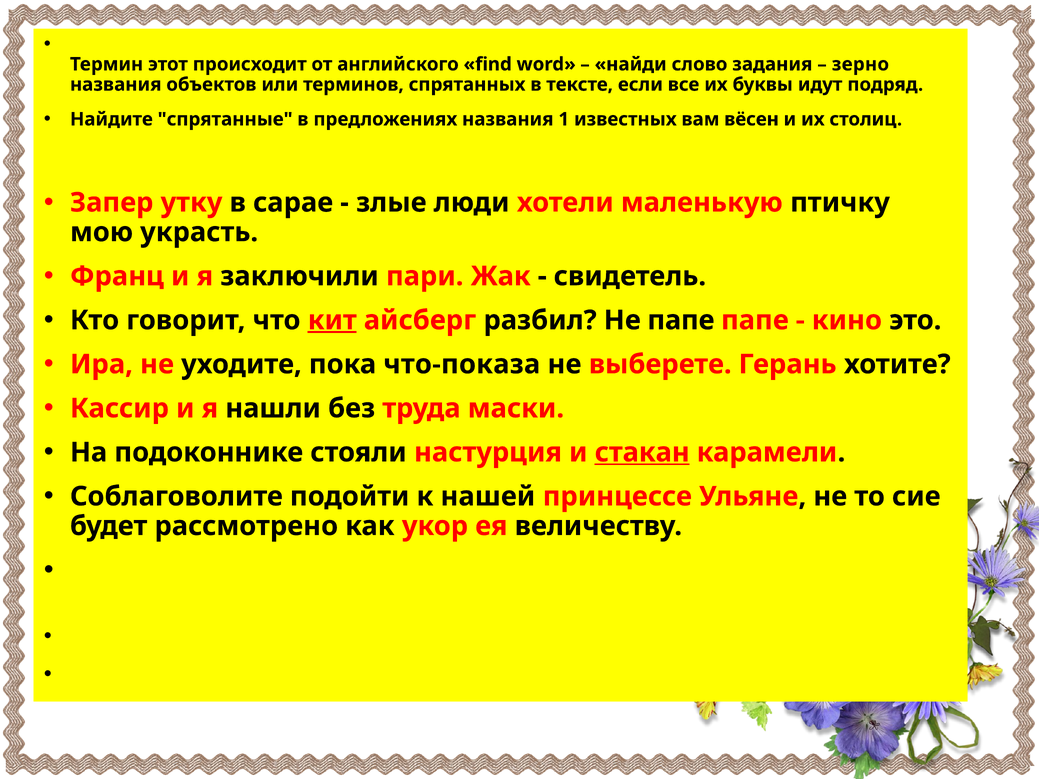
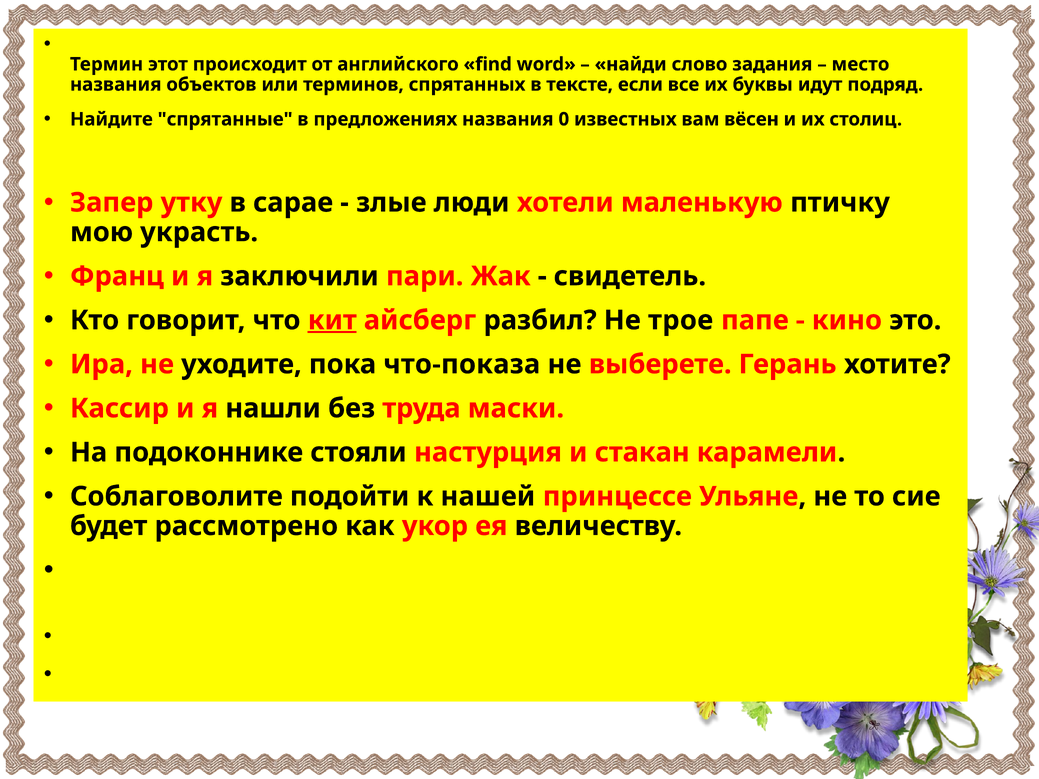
зерно: зерно -> место (860, 64)
1: 1 -> 0 (564, 119)
Не папе: папе -> трое (681, 320)
стакан underline: present -> none (642, 453)
